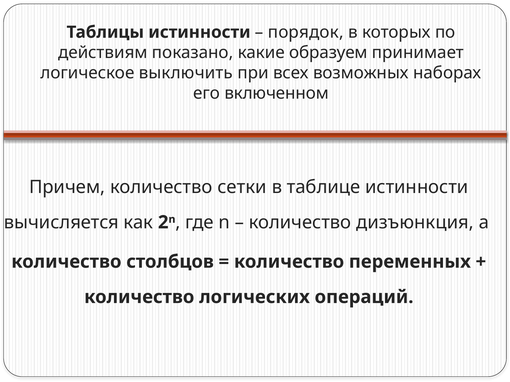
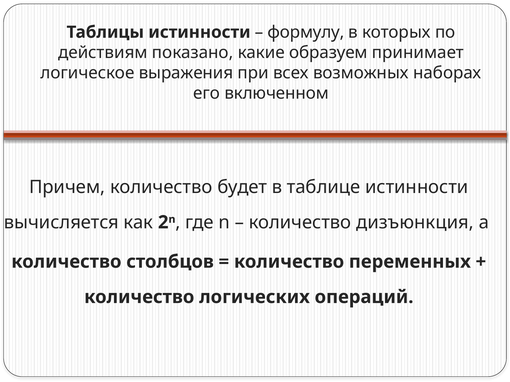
порядок: порядок -> формулу (306, 32)
выключить: выключить -> выражения (186, 73)
сетки: сетки -> будет (242, 187)
